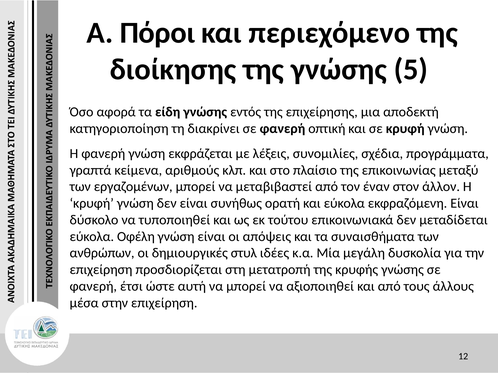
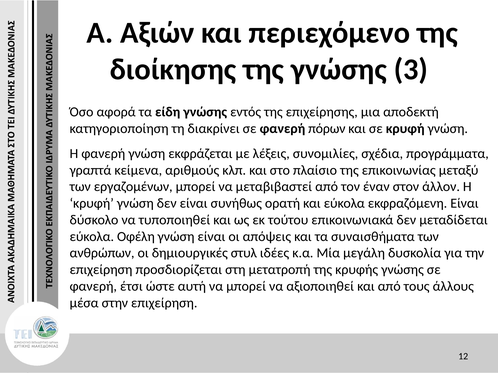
Πόροι: Πόροι -> Αξιών (157, 33)
5: 5 -> 3 (411, 69)
οπτική: οπτική -> πόρων (327, 129)
